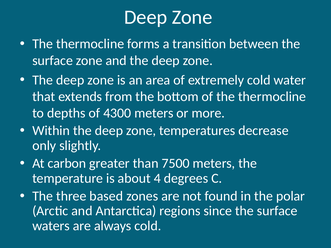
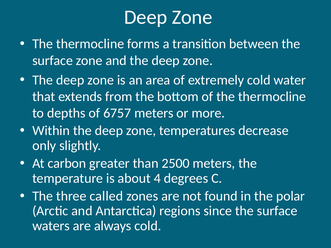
4300: 4300 -> 6757 (117, 113)
7500: 7500 -> 2500 (176, 163)
based: based -> called (106, 196)
